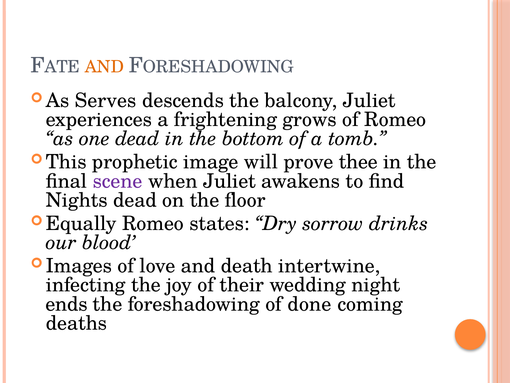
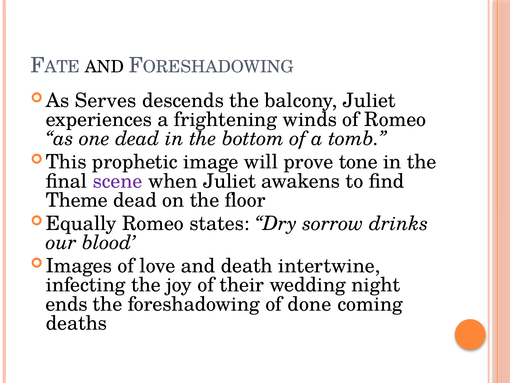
AND colour: orange -> black (104, 67)
grows: grows -> winds (310, 120)
thee: thee -> tone (358, 162)
Nights: Nights -> Theme (77, 200)
